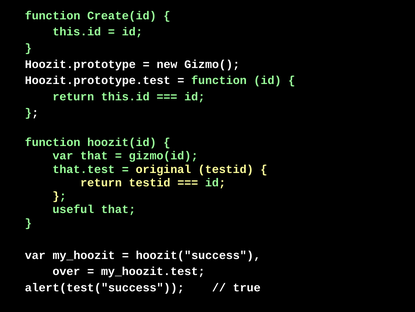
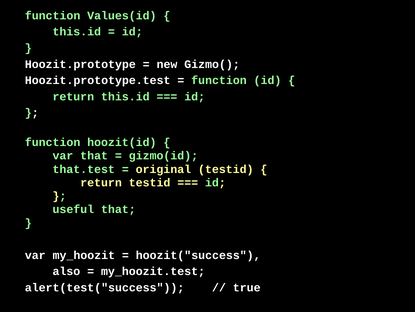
Create(id: Create(id -> Values(id (122, 16)
over: over -> also (66, 271)
